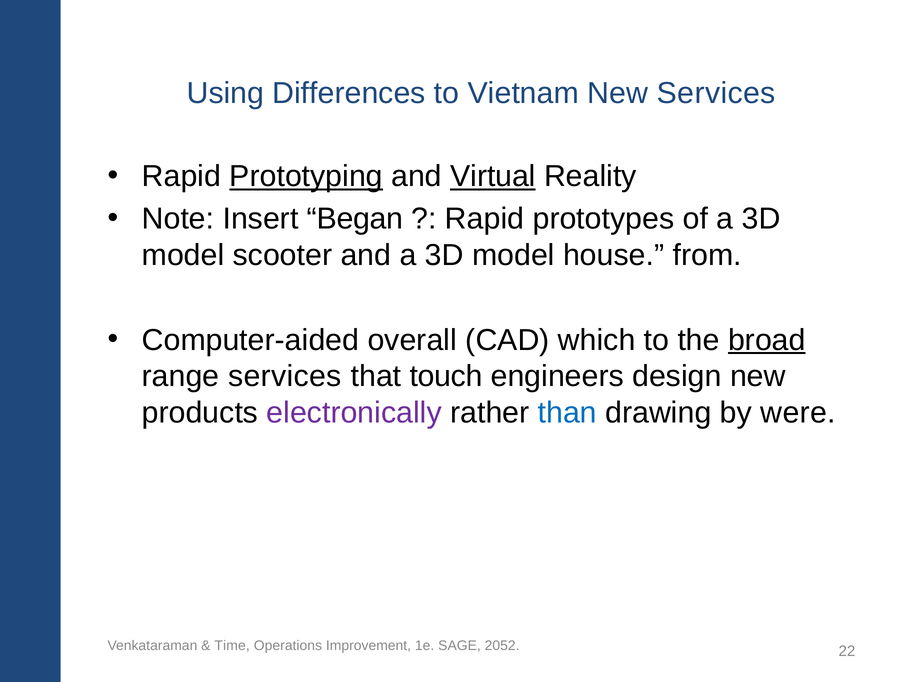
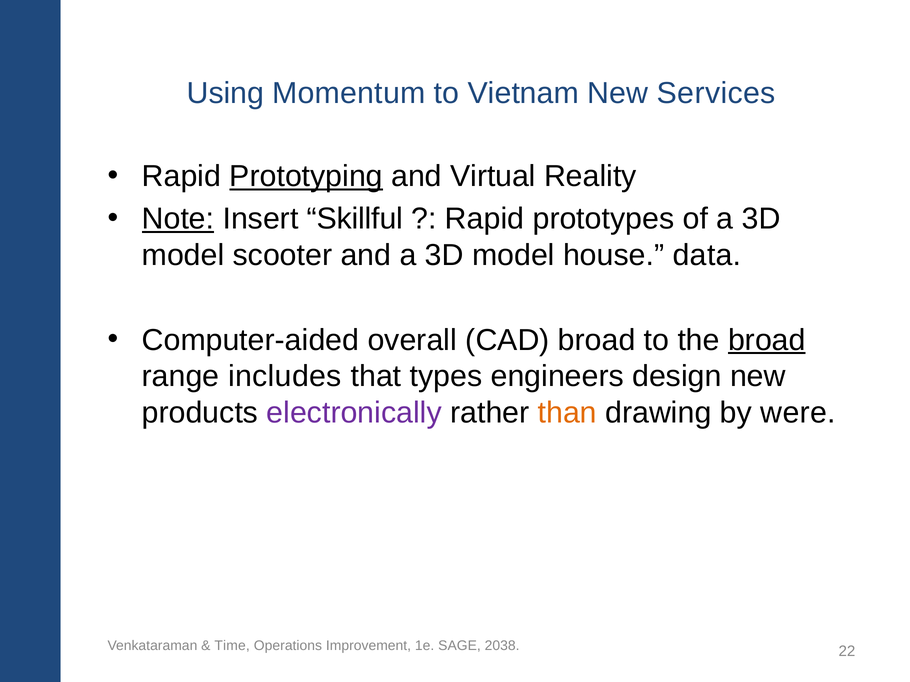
Differences: Differences -> Momentum (349, 93)
Virtual underline: present -> none (493, 177)
Note underline: none -> present (178, 219)
Began: Began -> Skillful (355, 219)
from: from -> data (707, 255)
CAD which: which -> broad (597, 340)
range services: services -> includes (285, 377)
touch: touch -> types (446, 377)
than colour: blue -> orange (567, 413)
2052: 2052 -> 2038 (502, 646)
